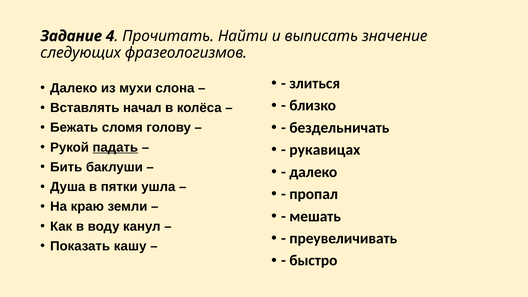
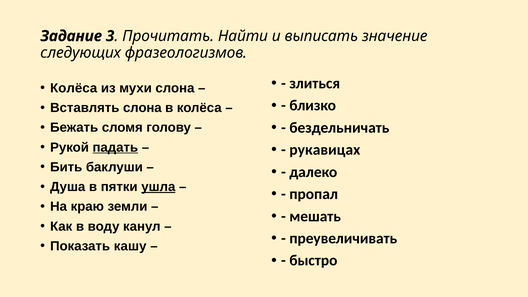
4: 4 -> 3 (110, 36)
Далеко: Далеко -> Колёса (74, 88)
Вставлять начал: начал -> слона (142, 108)
ушла underline: none -> present (158, 187)
